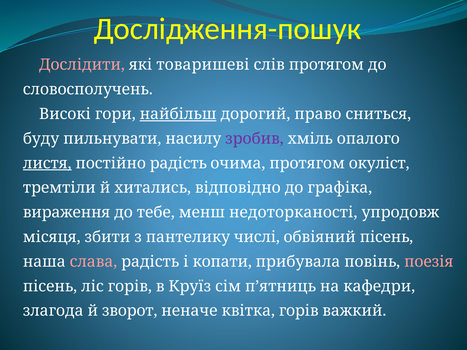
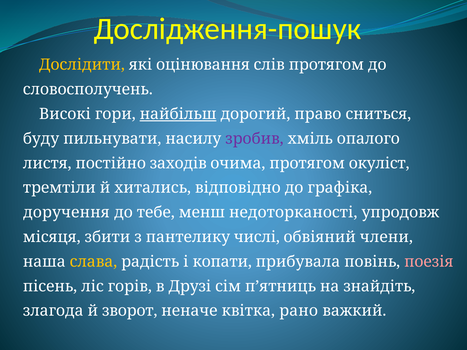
Дослідити colour: pink -> yellow (82, 65)
товаришеві: товаришеві -> оцінювання (203, 65)
листя underline: present -> none (47, 163)
постійно радість: радість -> заходів (178, 163)
вираження: вираження -> доручення (66, 213)
обвіяний пісень: пісень -> члени (386, 237)
слава colour: pink -> yellow (93, 262)
Круїз: Круїз -> Друзі (190, 286)
кафедри: кафедри -> знайдіть (379, 286)
квітка горів: горів -> рано (299, 311)
